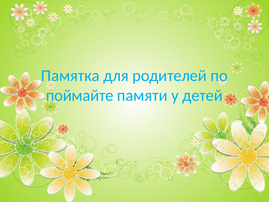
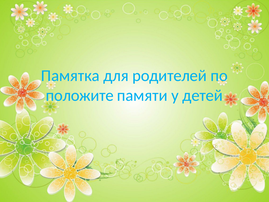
поймайте: поймайте -> положите (80, 95)
